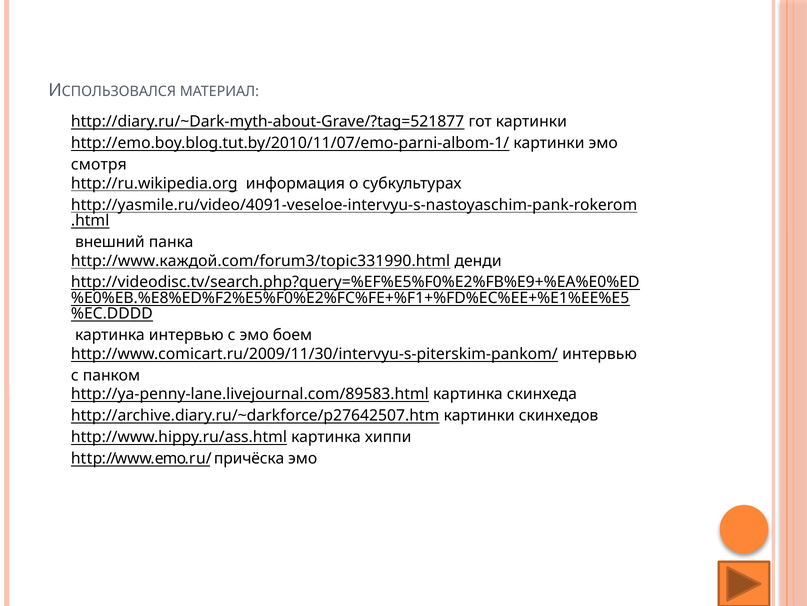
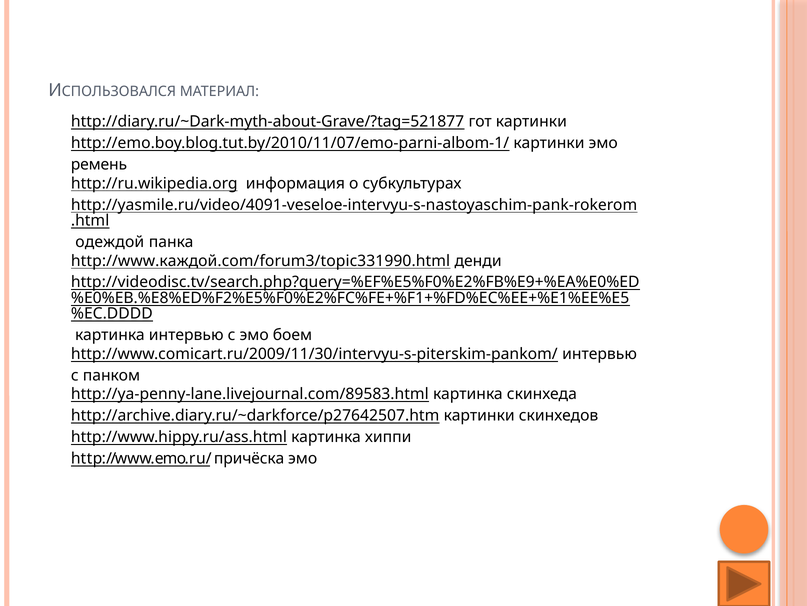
смотря: смотря -> ремень (99, 164)
внешний: внешний -> одеждой (110, 242)
